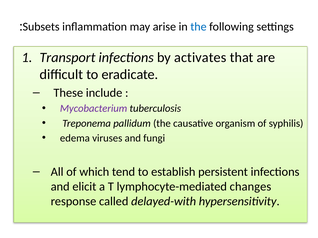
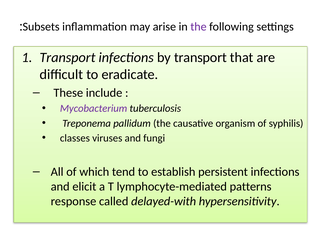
the colour: blue -> purple (198, 27)
by activates: activates -> transport (200, 58)
edema: edema -> classes (75, 138)
changes: changes -> patterns (251, 187)
